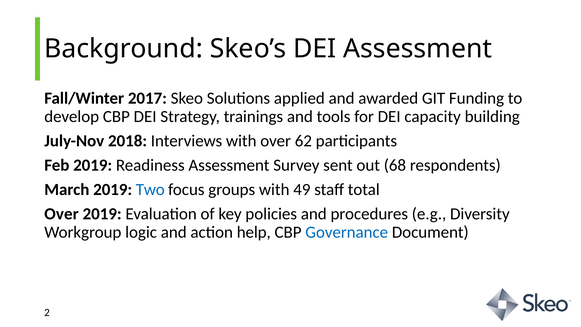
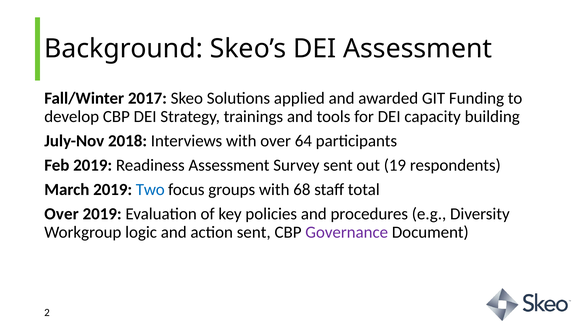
62: 62 -> 64 (303, 141)
68: 68 -> 19 (395, 165)
49: 49 -> 68 (302, 189)
action help: help -> sent (254, 232)
Governance colour: blue -> purple (347, 232)
